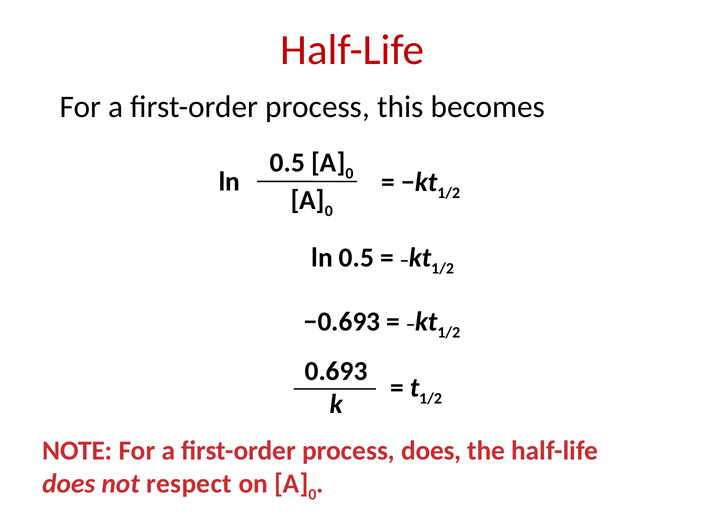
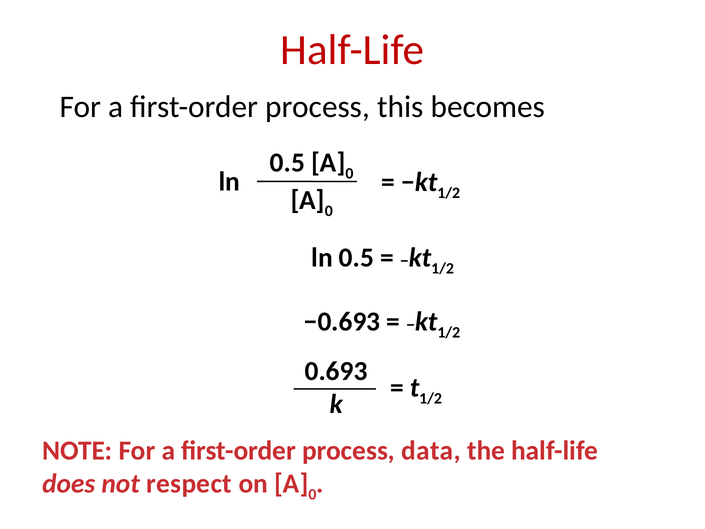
process does: does -> data (431, 451)
